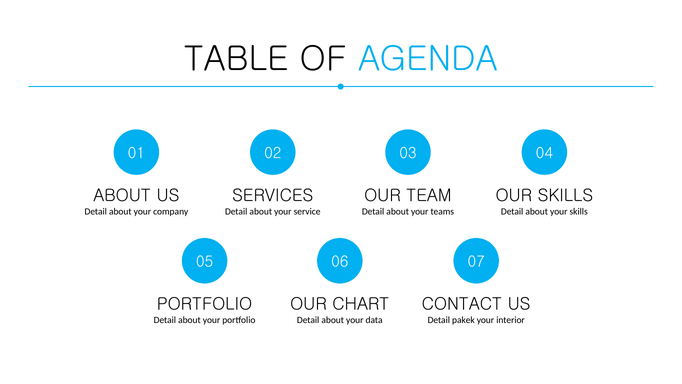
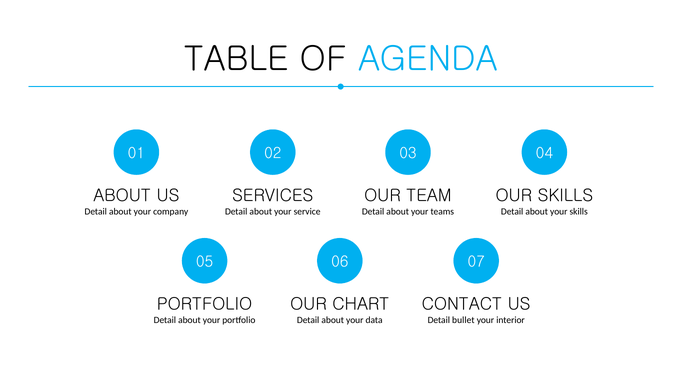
pakek: pakek -> bullet (463, 320)
